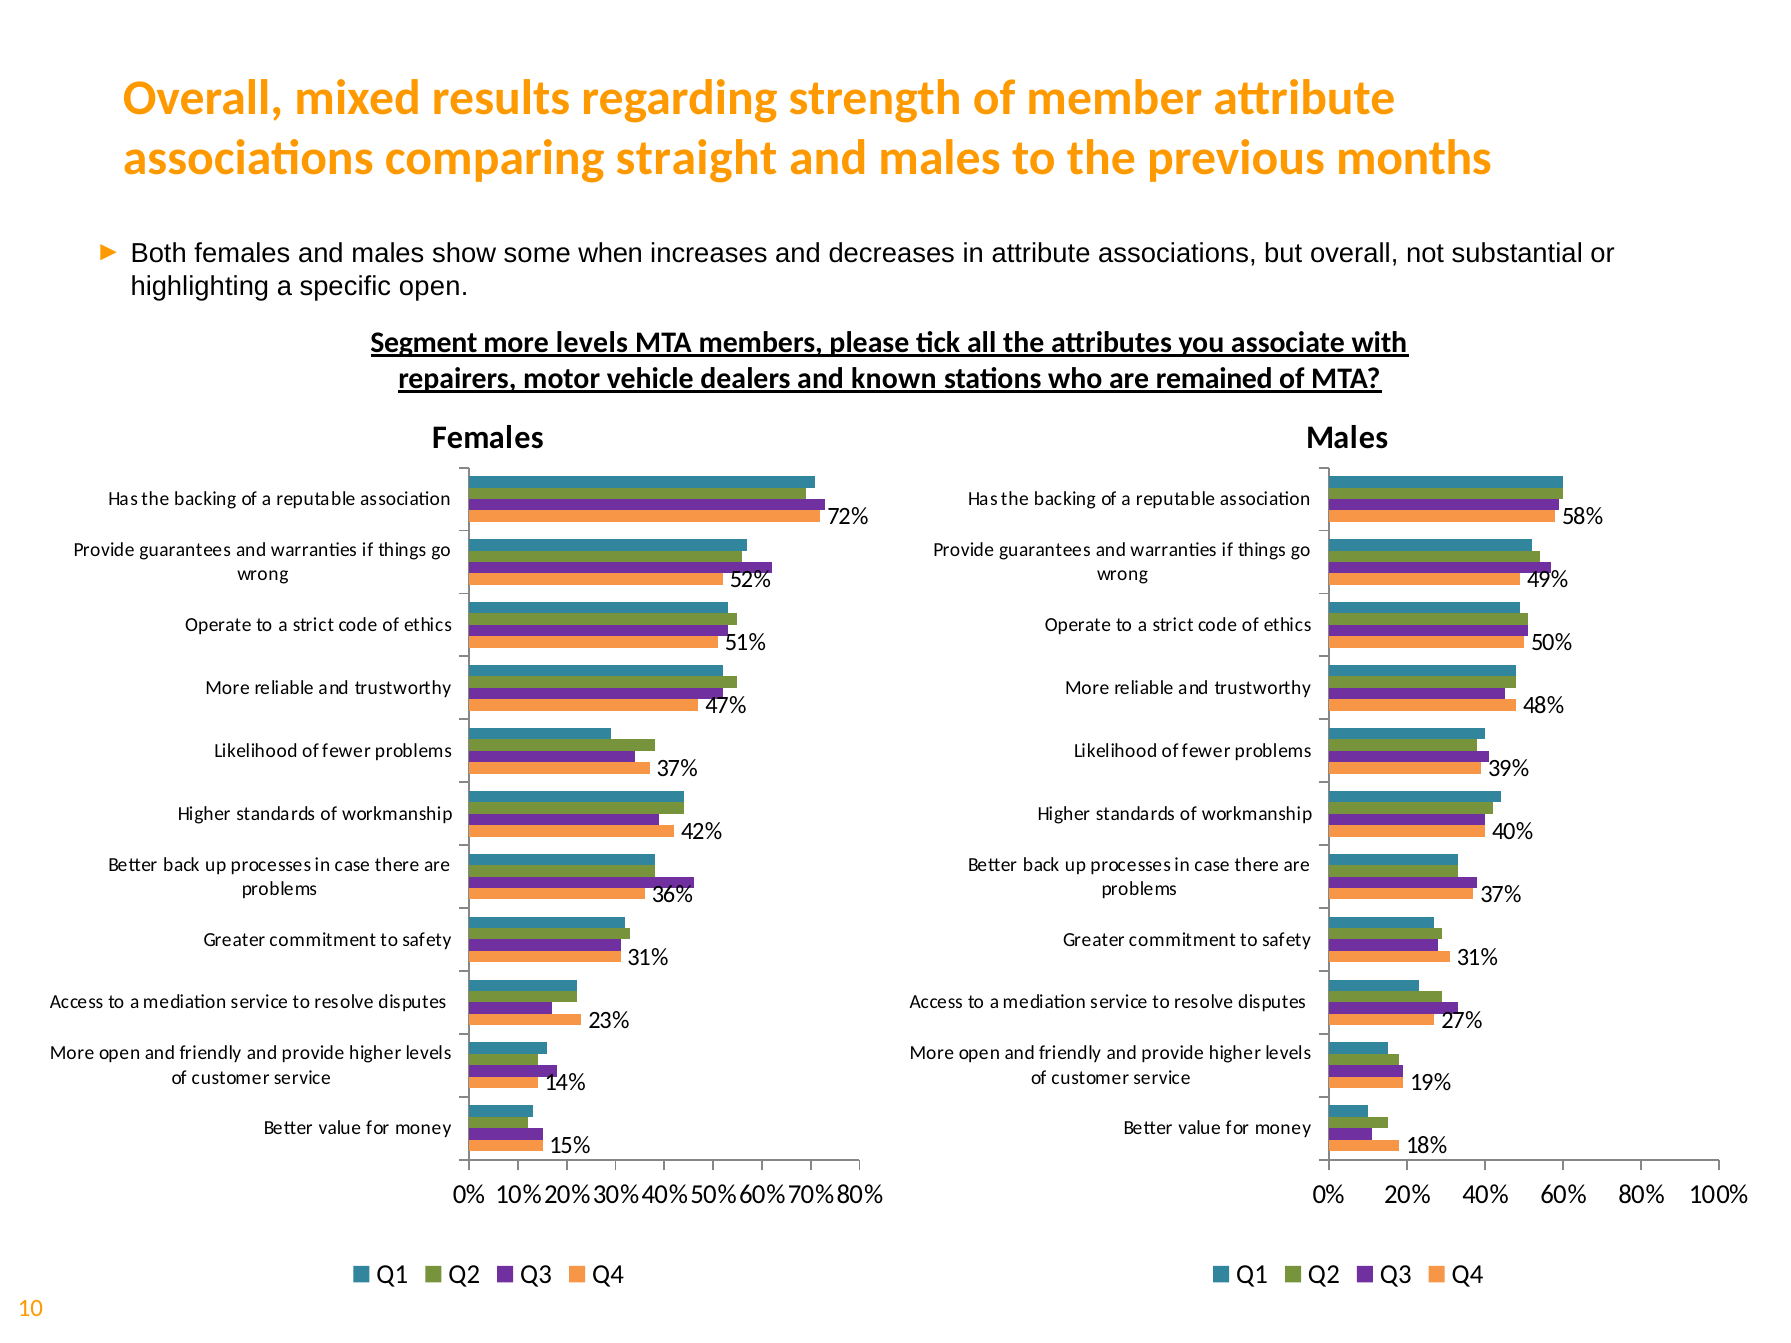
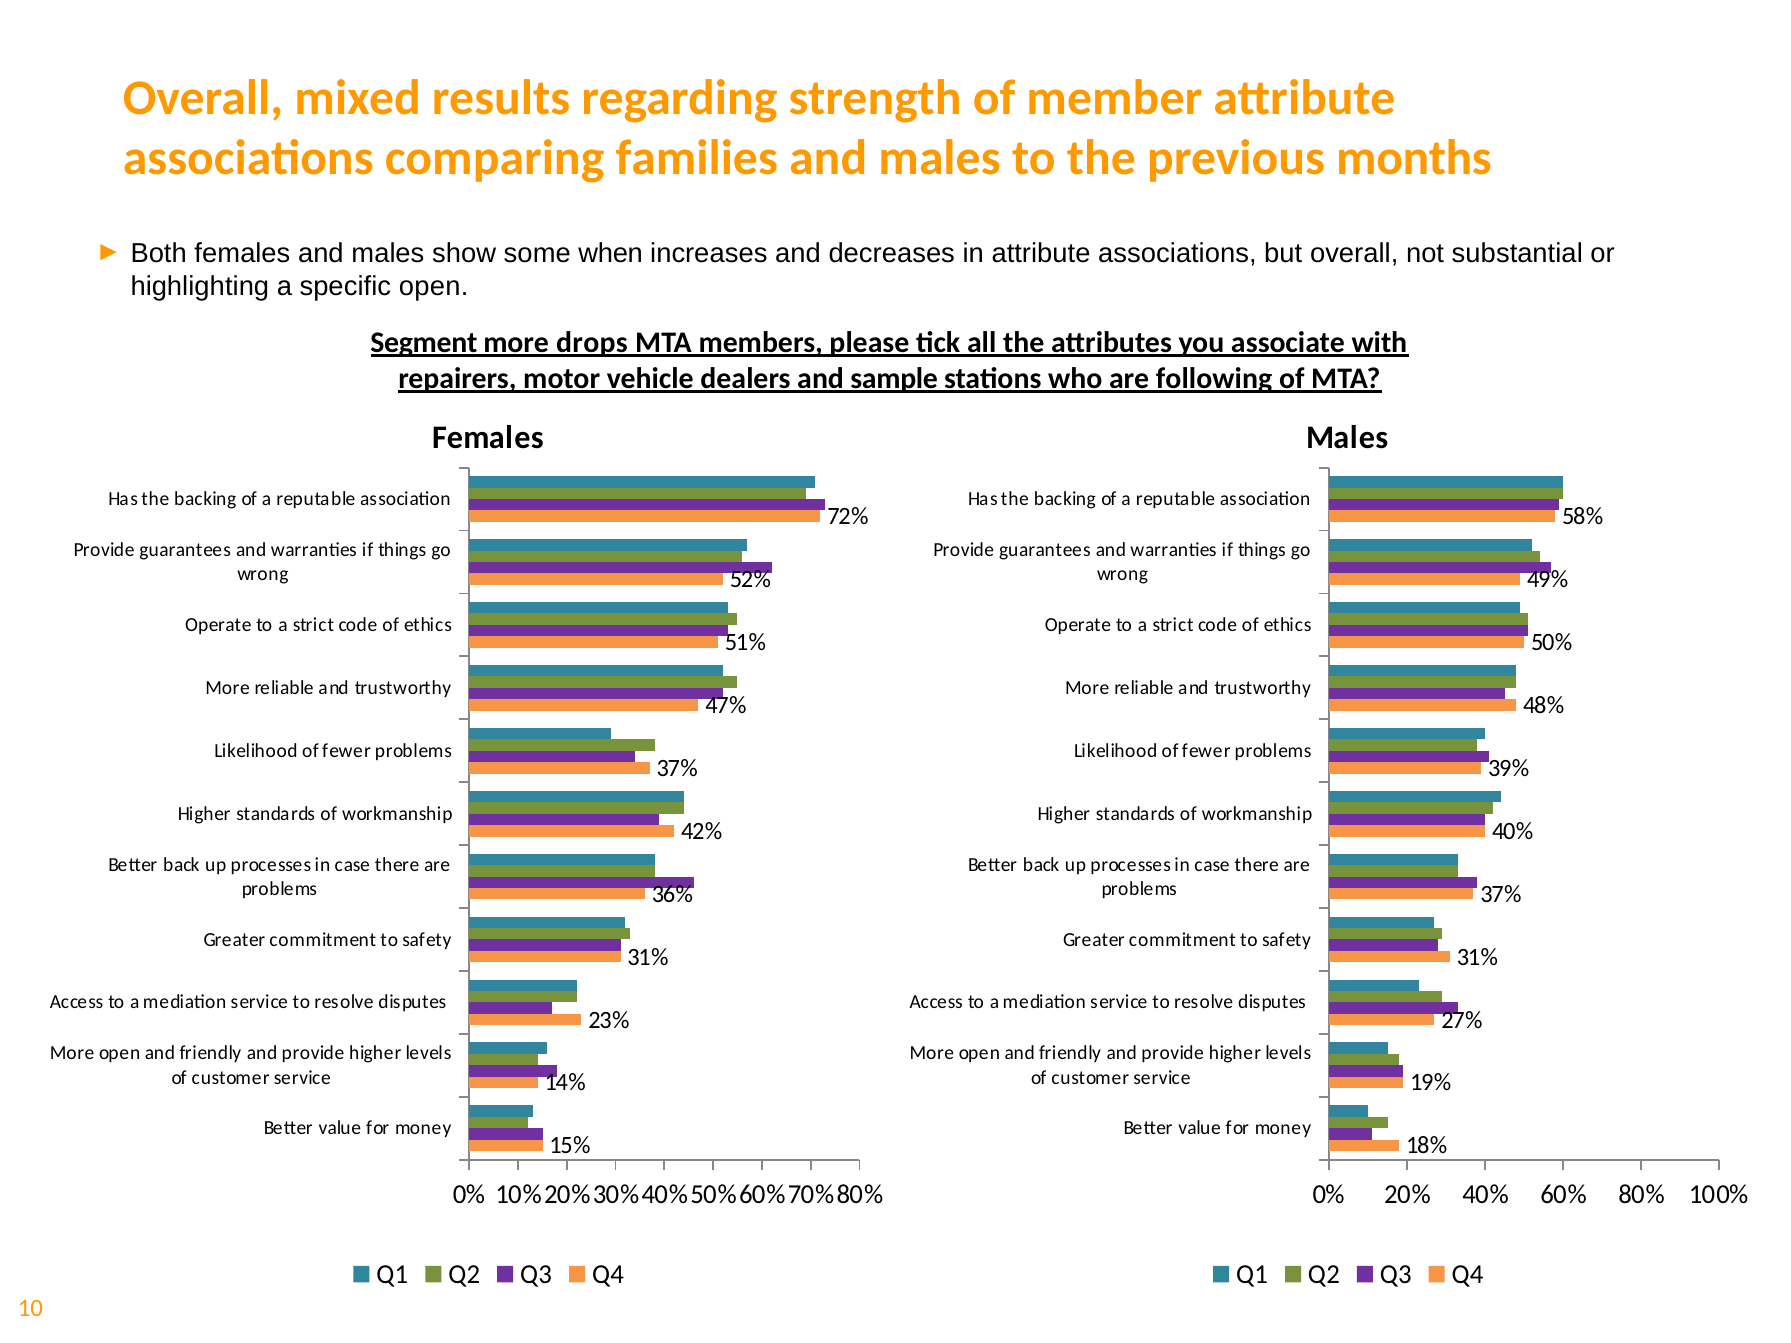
straight: straight -> families (697, 158)
more levels: levels -> drops (592, 343)
known: known -> sample (894, 378)
remained: remained -> following (1214, 378)
